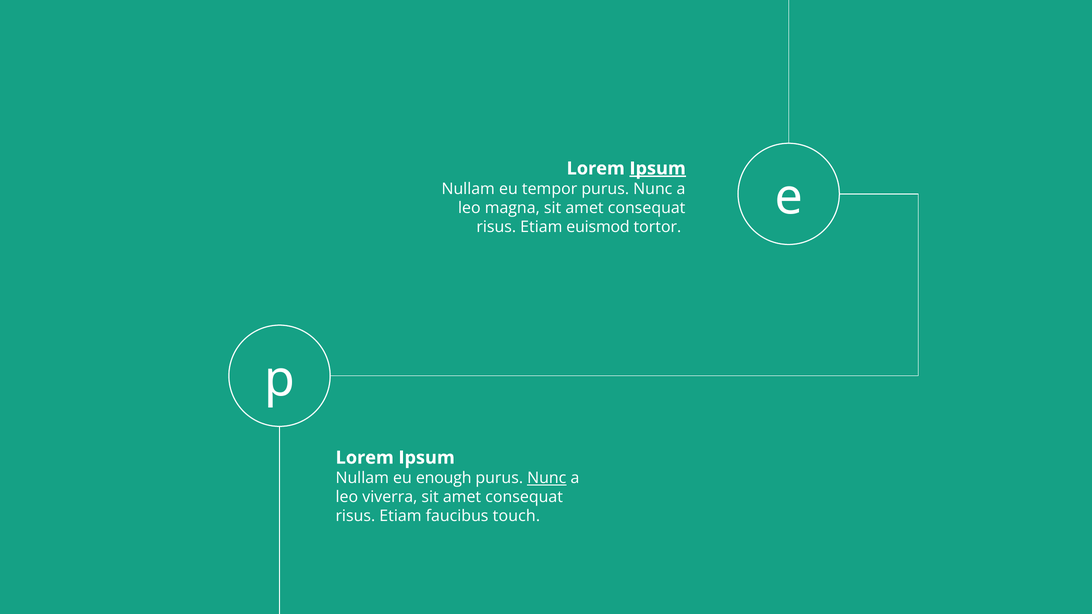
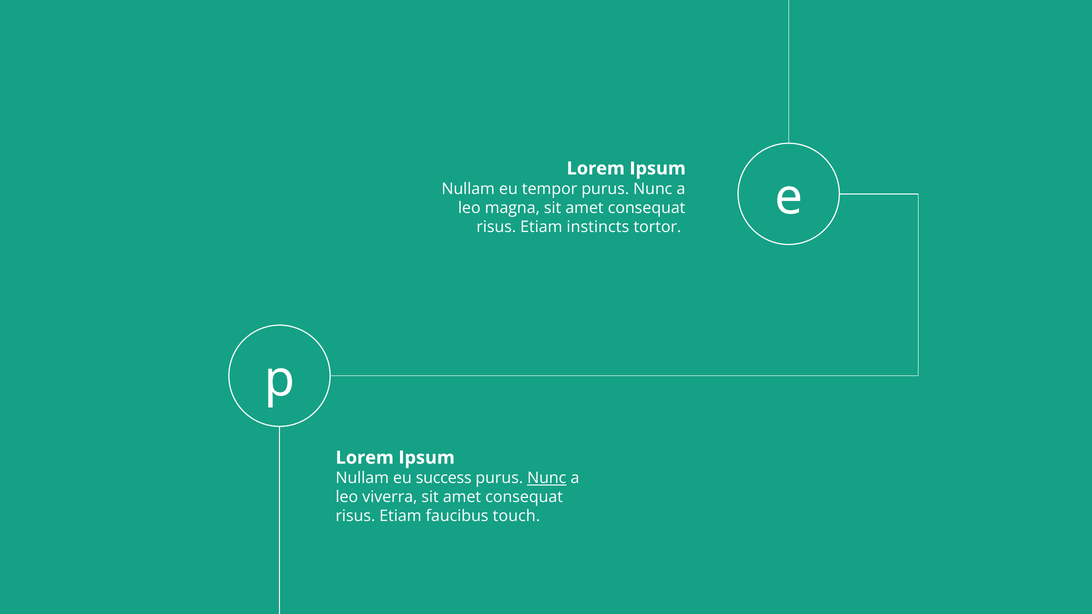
Ipsum underline: present -> none (658, 169)
euismod: euismod -> instincts (598, 227)
enough: enough -> success (444, 478)
